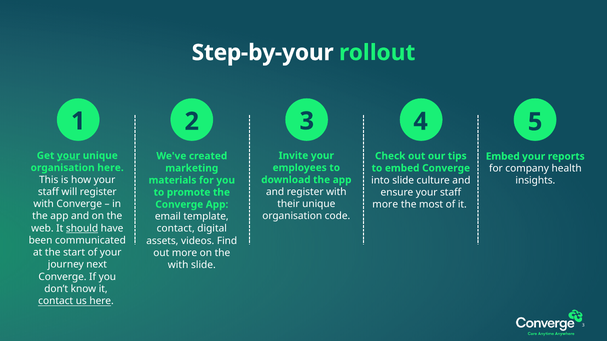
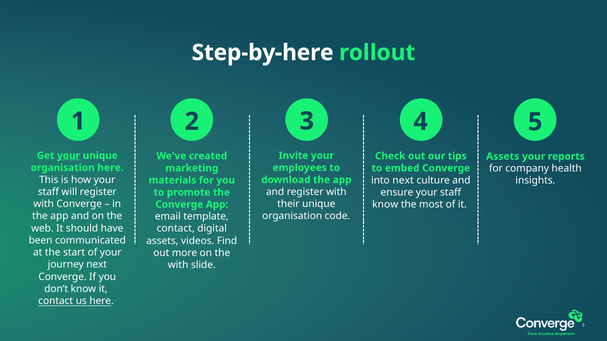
Step-by-your: Step-by-your -> Step-by-here (263, 53)
Embed: Embed -> Assets (503, 157)
into slide: slide -> next (403, 180)
more: more -> know (385, 205)
should underline: present -> none (82, 229)
